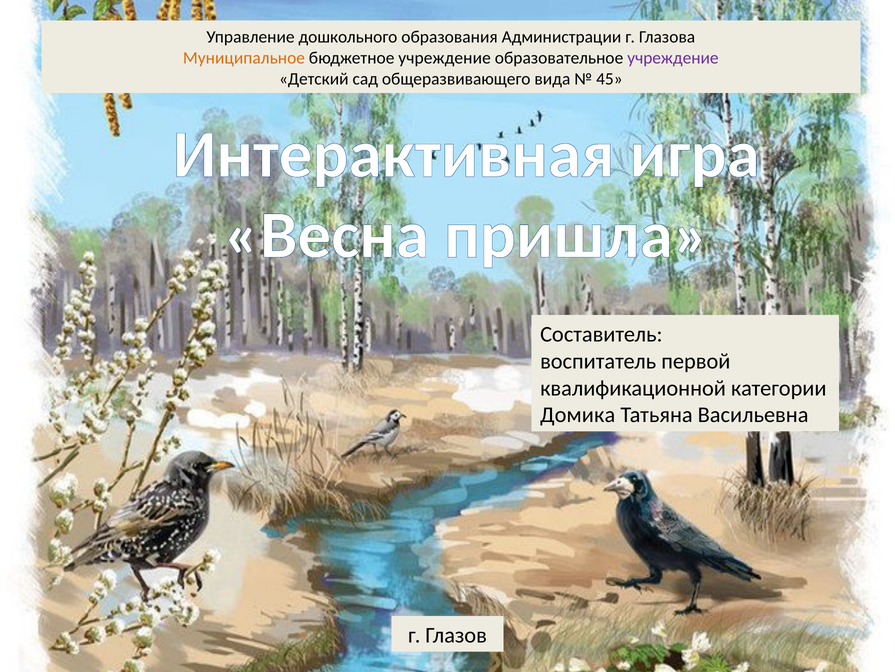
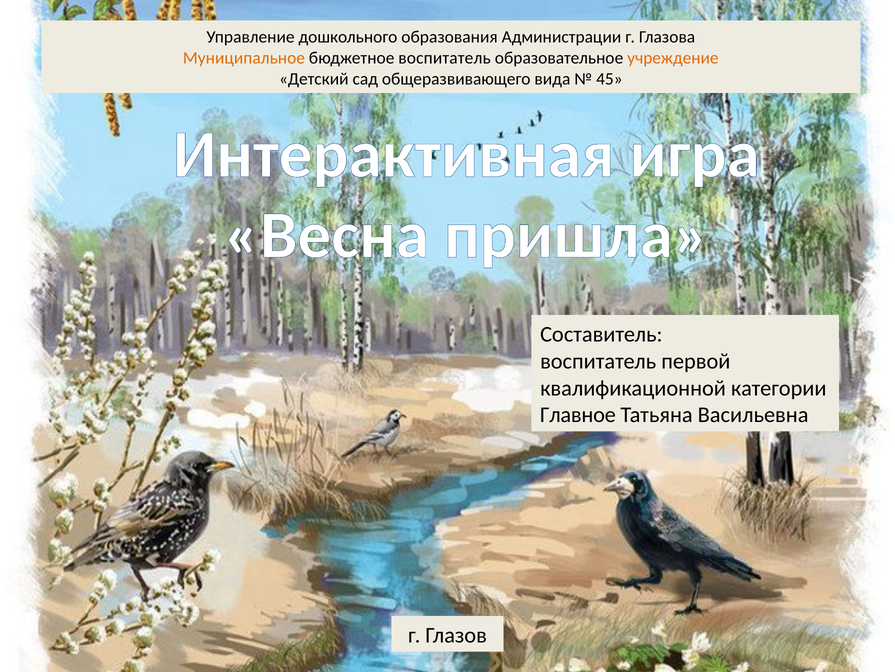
бюджетное учреждение: учреждение -> воспитатель (445, 58)
учреждение colour: purple -> orange (673, 58)
Домика: Домика -> Главное (578, 415)
